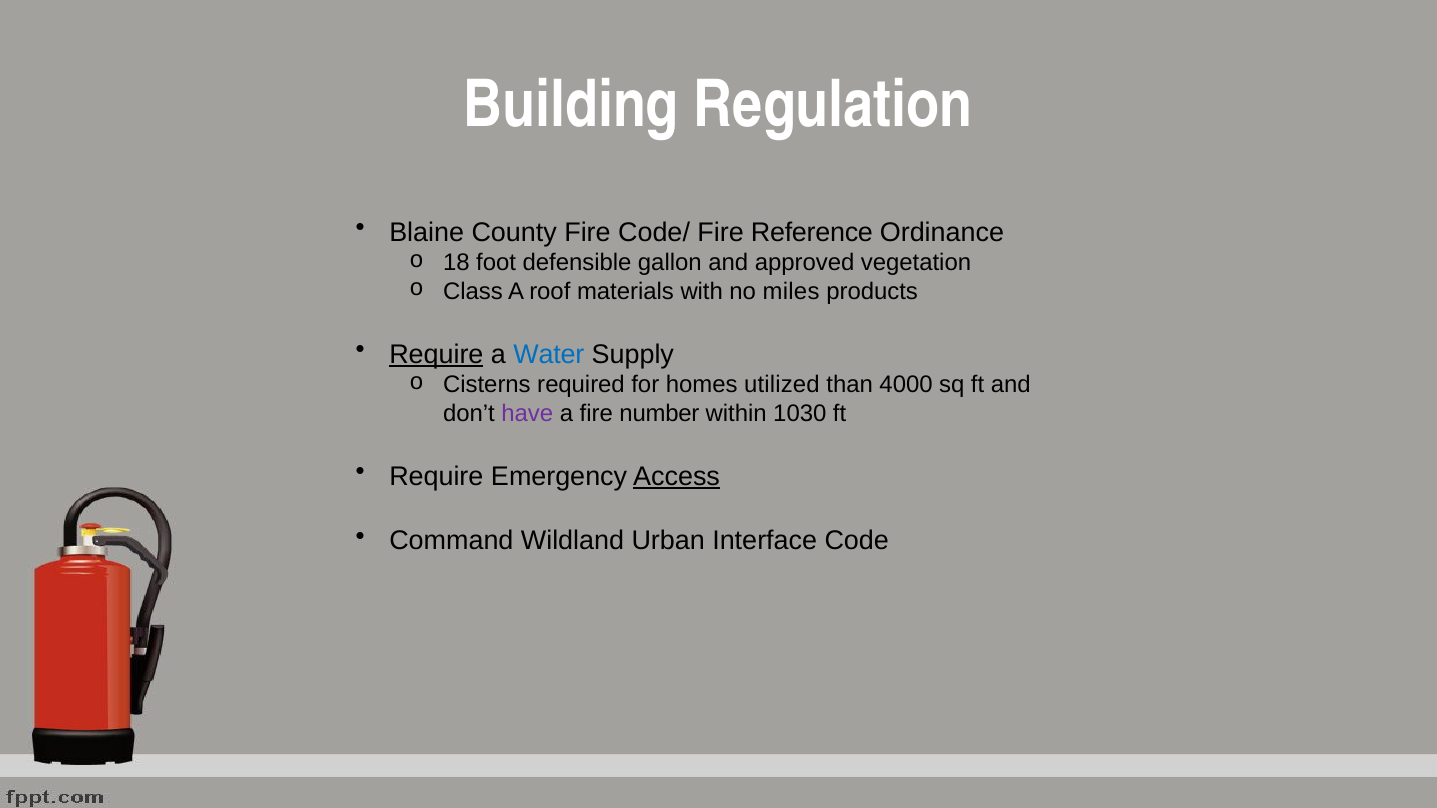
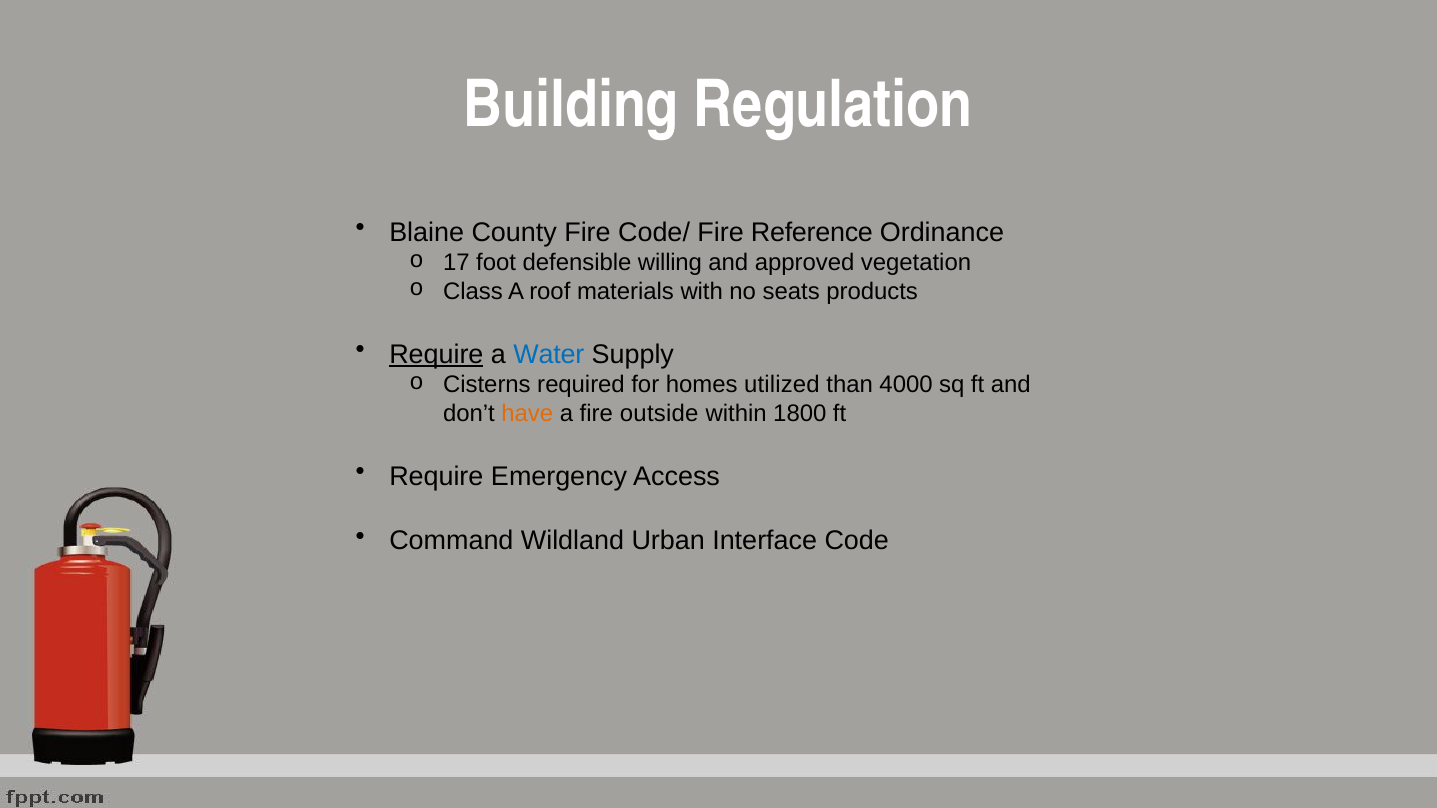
18: 18 -> 17 (456, 263)
gallon: gallon -> willing (670, 263)
miles: miles -> seats (791, 291)
have colour: purple -> orange (527, 413)
number: number -> outside (659, 413)
1030: 1030 -> 1800 (800, 413)
Access underline: present -> none (677, 476)
